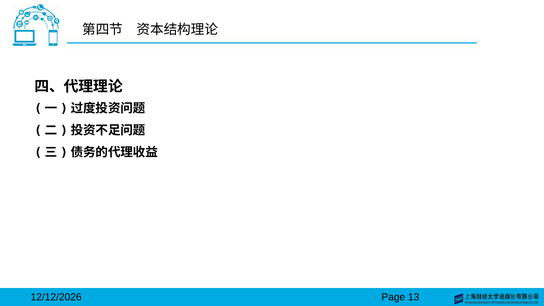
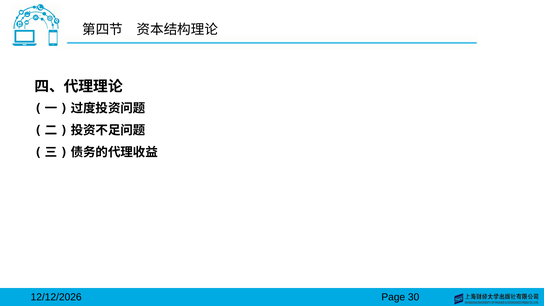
13: 13 -> 30 (414, 297)
